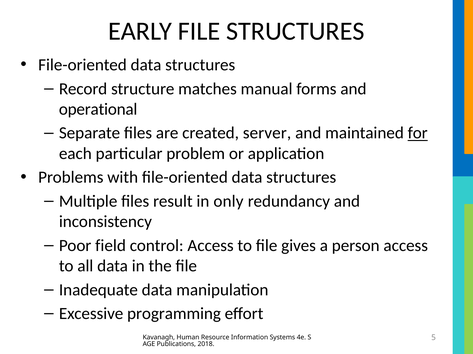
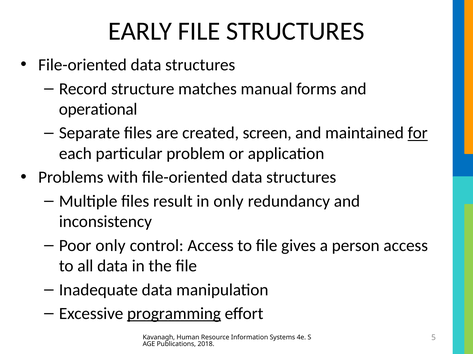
server: server -> screen (267, 133)
Poor field: field -> only (110, 246)
programming underline: none -> present (174, 314)
